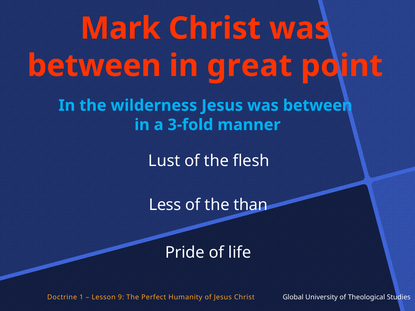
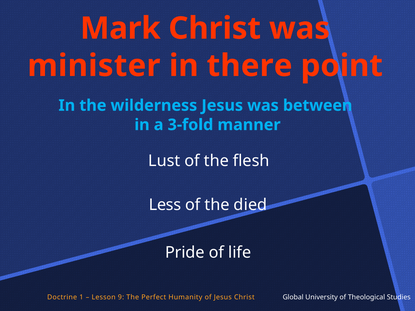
between: between -> minister (94, 66)
great: great -> there (250, 66)
than: than -> died (250, 205)
